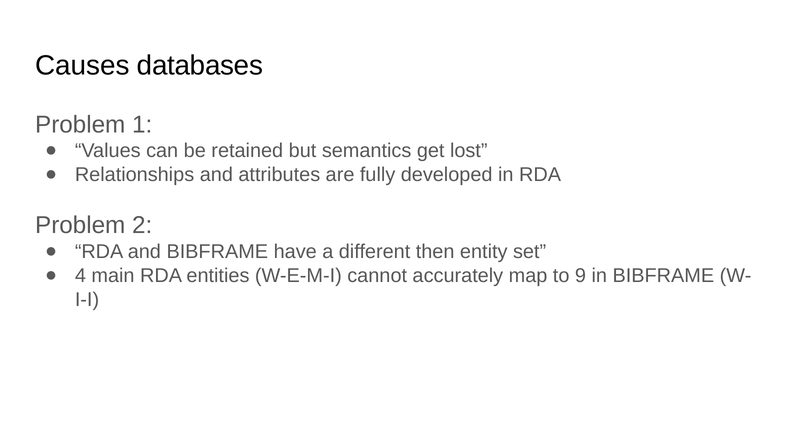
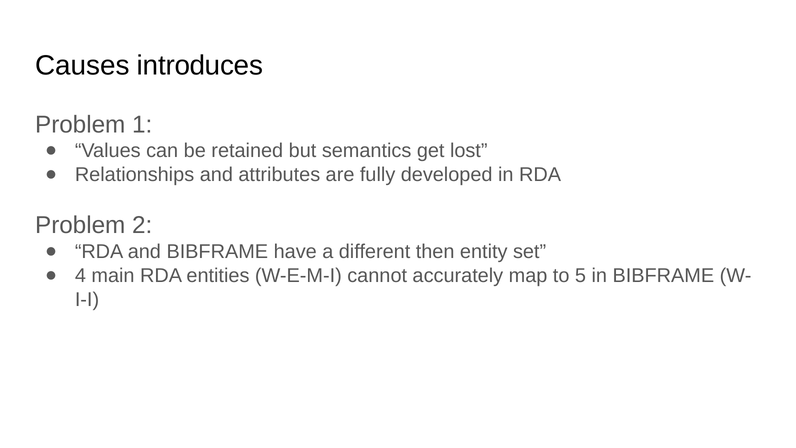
databases: databases -> introduces (200, 65)
9: 9 -> 5 (580, 275)
